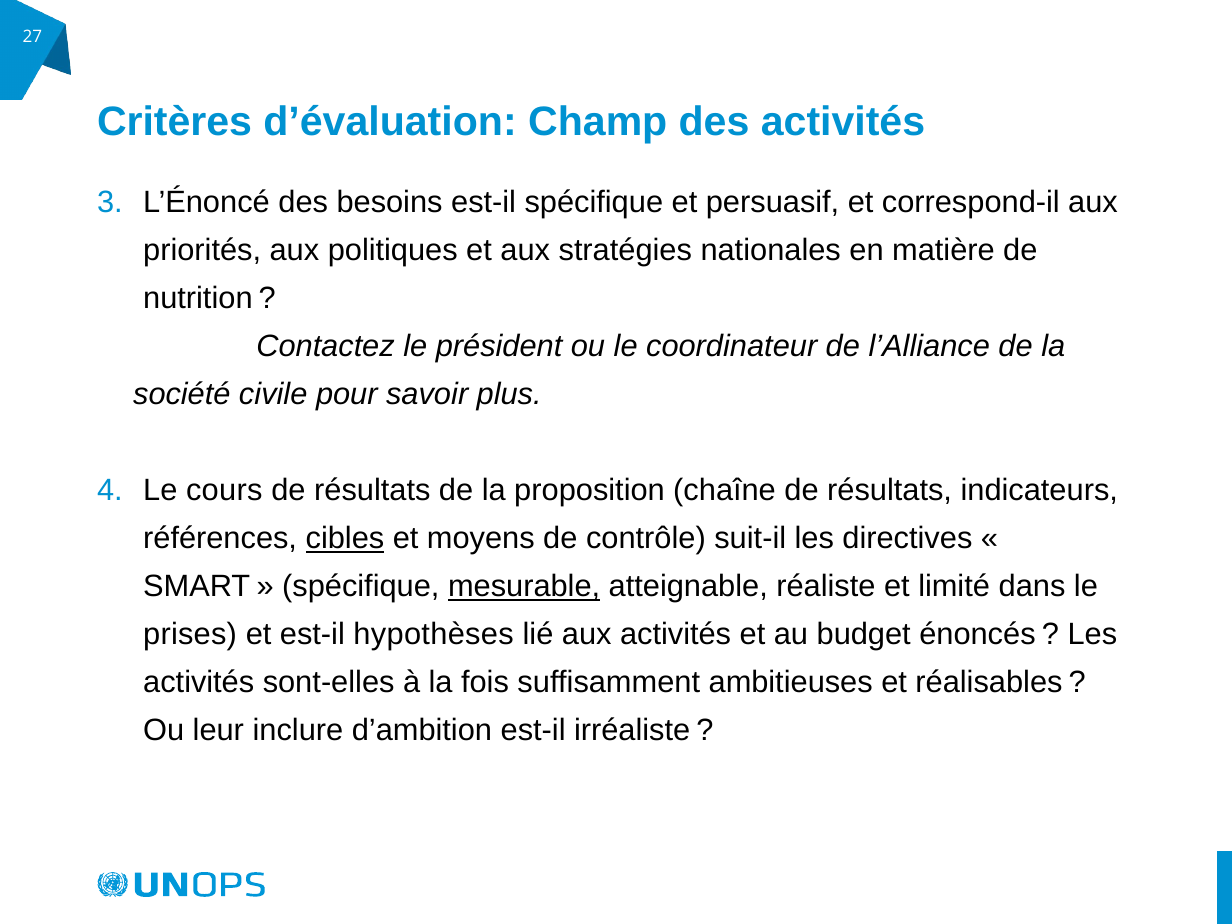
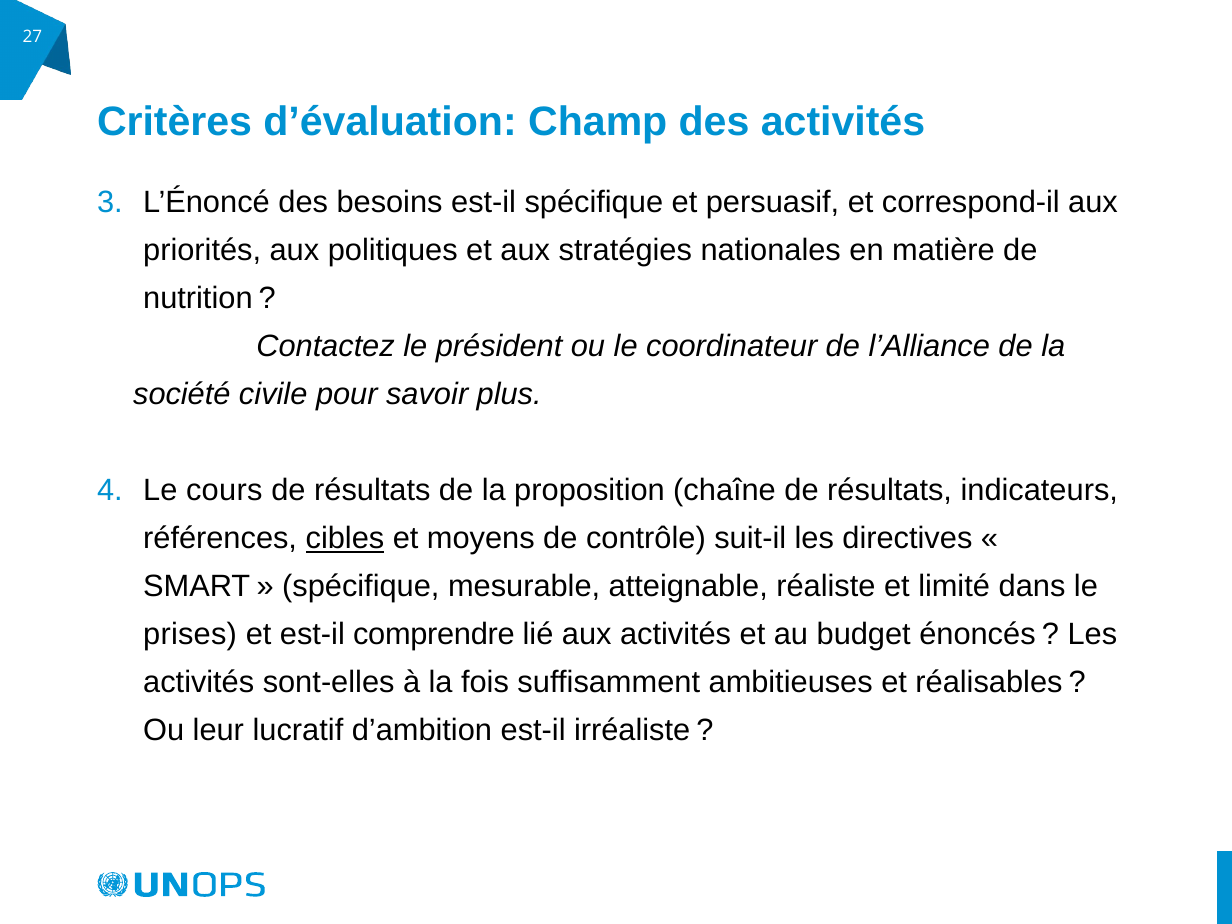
mesurable underline: present -> none (524, 587)
hypothèses: hypothèses -> comprendre (434, 635)
inclure: inclure -> lucratif (298, 731)
